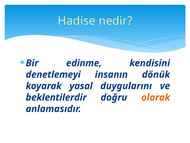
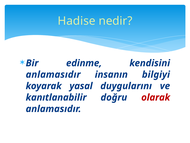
denetlemeyi: denetlemeyi -> anlamasıdır (53, 74)
dönük: dönük -> bilgiyi (156, 74)
beklentilerdir: beklentilerdir -> kanıtlanabilir (56, 97)
olarak colour: orange -> red (156, 97)
